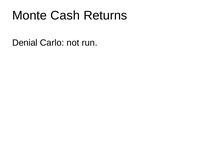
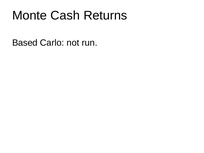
Denial: Denial -> Based (25, 43)
